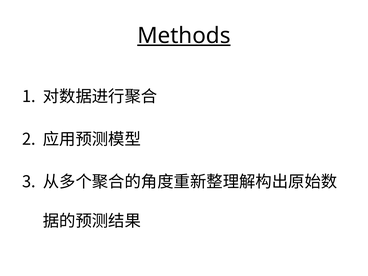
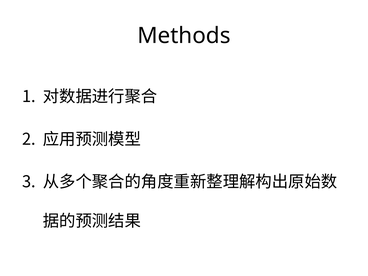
Methods underline: present -> none (184, 36)
